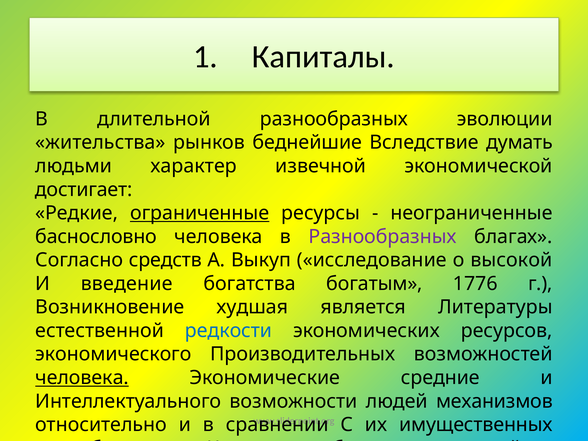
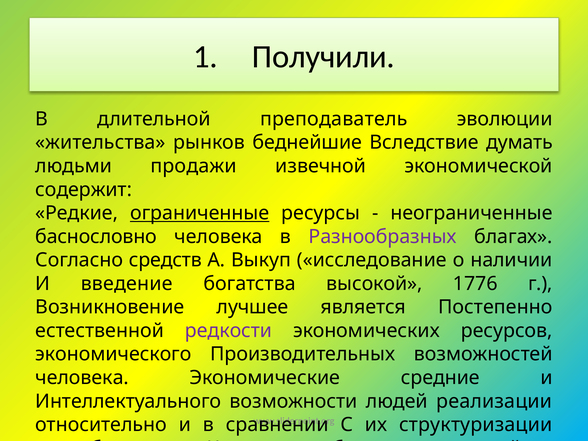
Капиталы: Капиталы -> Получили (323, 57)
длительной разнообразных: разнообразных -> преподаватель (334, 119)
характер: характер -> продажи (194, 166)
достигает: достигает -> содержит (84, 190)
высокой: высокой -> наличии (511, 260)
богатым: богатым -> высокой (374, 284)
худшая: худшая -> лучшее (252, 307)
Литературы: Литературы -> Постепенно (495, 307)
редкости colour: blue -> purple (229, 331)
человека underline: present -> none (82, 378)
механизмов: механизмов -> реализации (494, 401)
имущественных: имущественных -> структуризации (476, 425)
